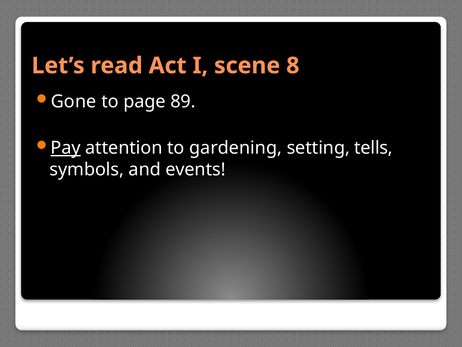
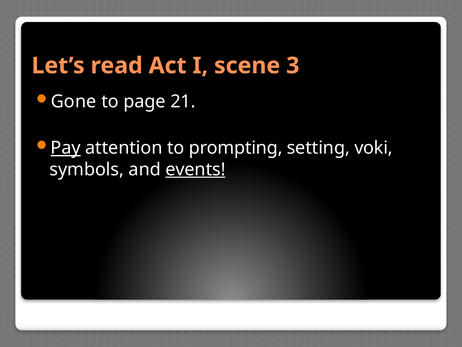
8: 8 -> 3 (293, 66)
89: 89 -> 21 (183, 101)
gardening: gardening -> prompting (236, 148)
tells: tells -> voki (374, 148)
events underline: none -> present (195, 169)
